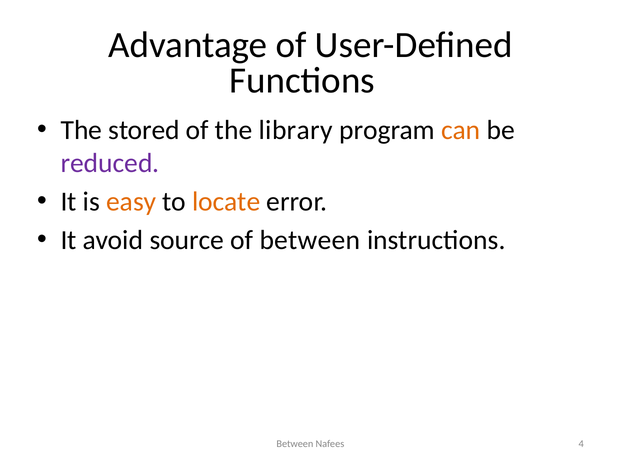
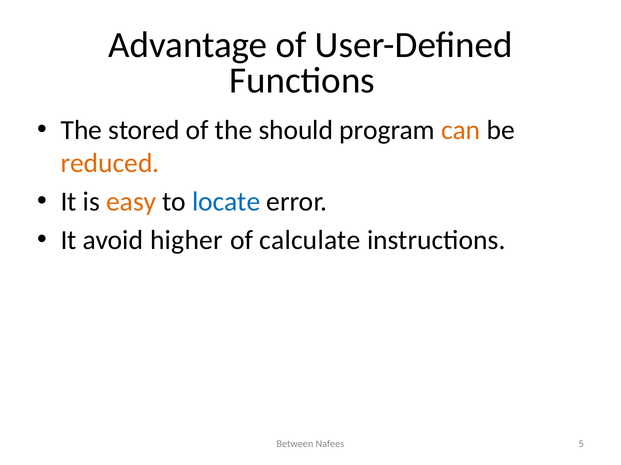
library: library -> should (296, 130)
reduced colour: purple -> orange (110, 163)
locate colour: orange -> blue (226, 202)
source: source -> higher (187, 241)
of between: between -> calculate (310, 241)
4: 4 -> 5 (581, 445)
